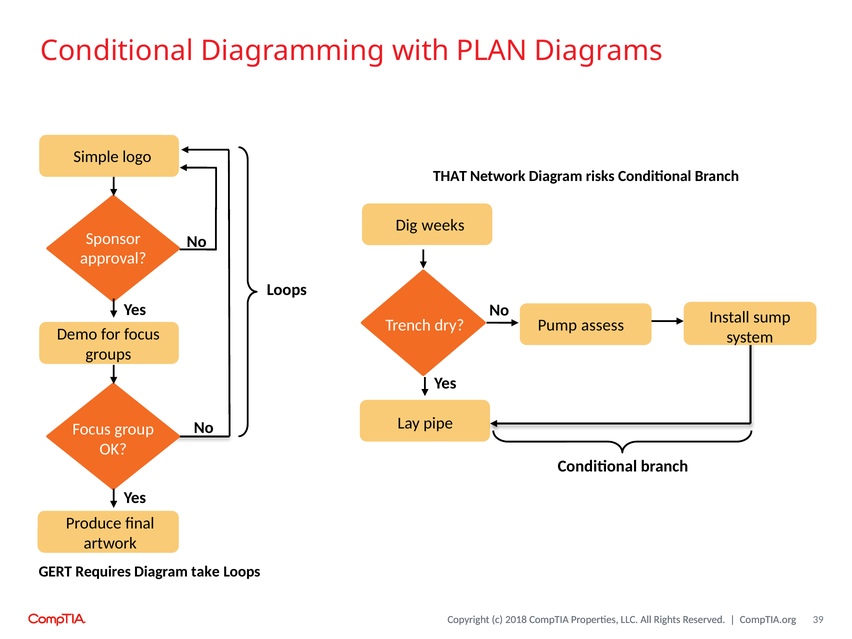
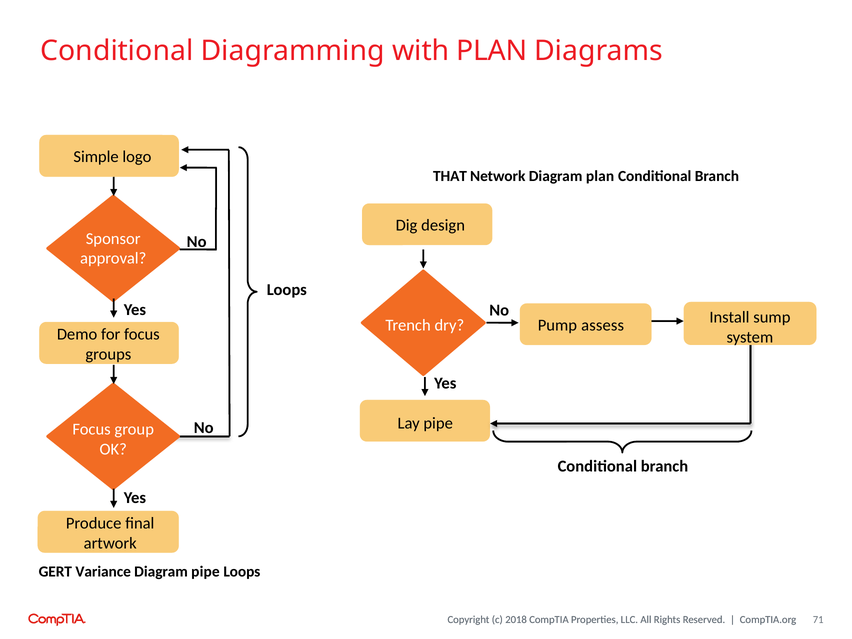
Diagram risks: risks -> plan (600, 176)
weeks: weeks -> design (443, 225)
Requires: Requires -> Variance (103, 572)
Diagram take: take -> pipe (205, 572)
39: 39 -> 71 (818, 620)
